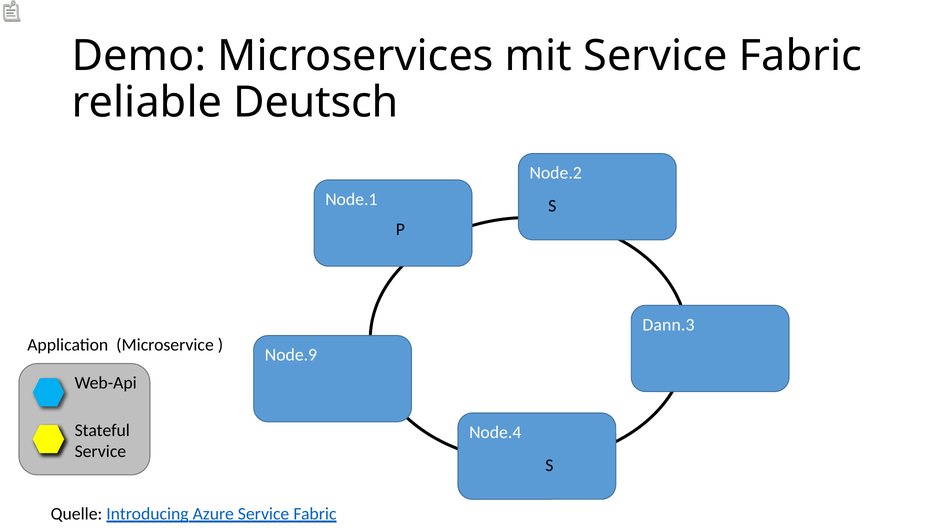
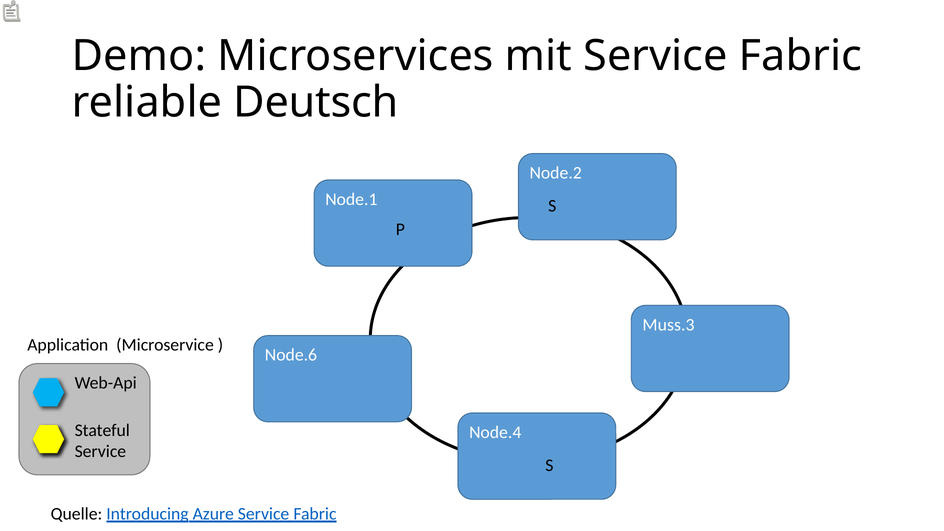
Dann.3: Dann.3 -> Muss.3 (668, 325)
Node.9: Node.9 -> Node.6 (291, 355)
